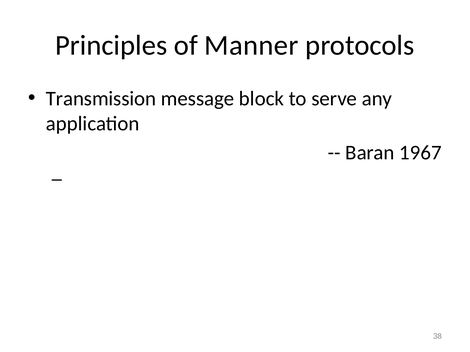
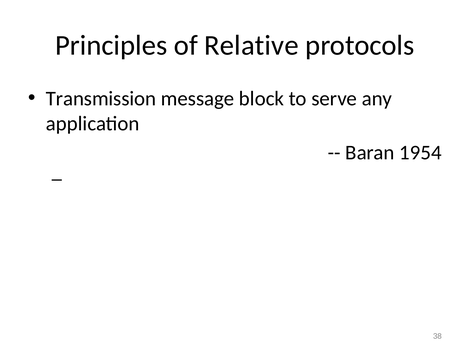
Manner: Manner -> Relative (251, 45)
1967: 1967 -> 1954 (420, 153)
